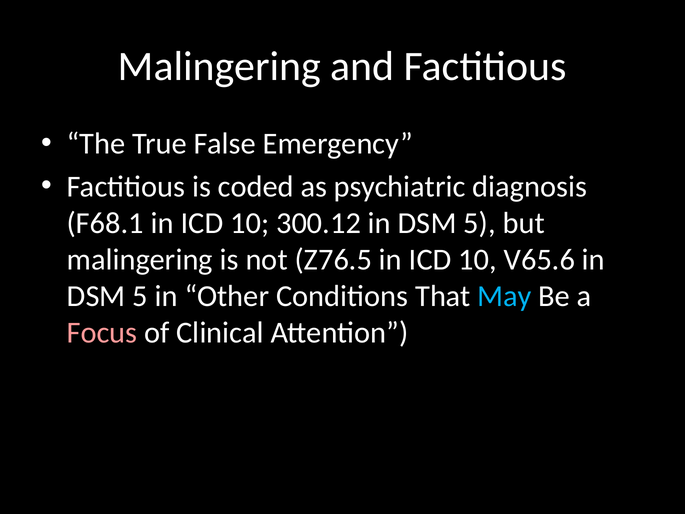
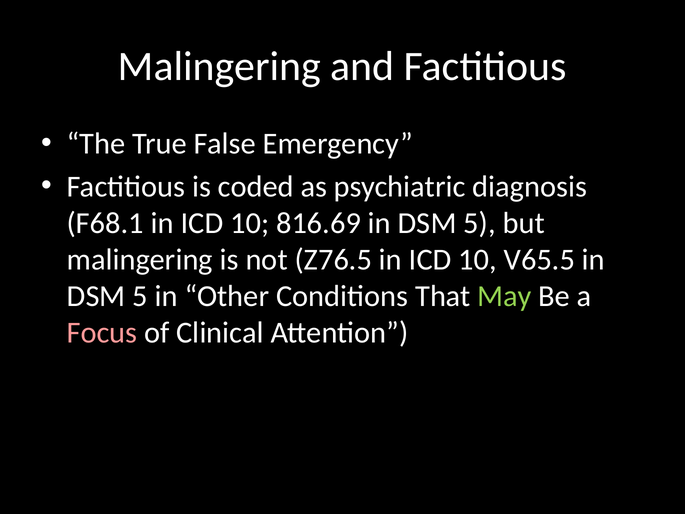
300.12: 300.12 -> 816.69 (319, 223)
V65.6: V65.6 -> V65.5 (539, 260)
May colour: light blue -> light green (504, 296)
